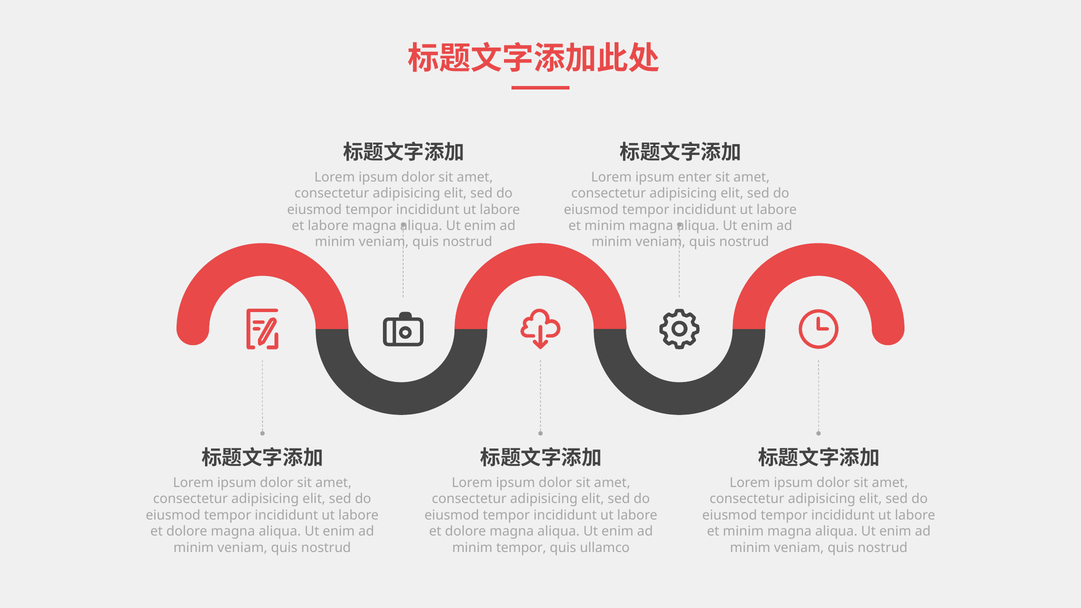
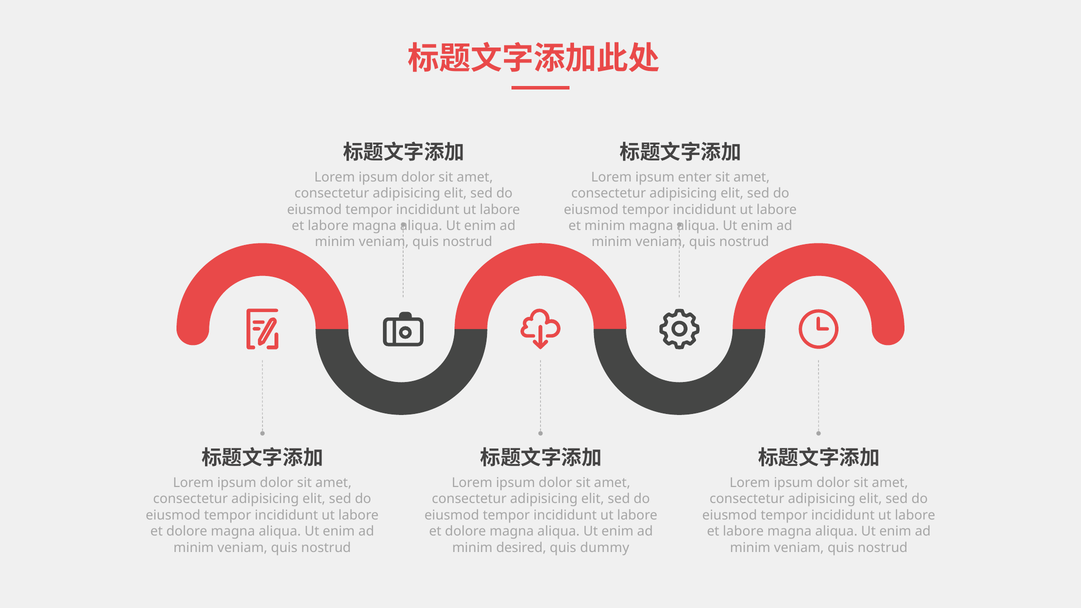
minim: minim -> labore (743, 531)
minim tempor: tempor -> desired (521, 548)
ullamco: ullamco -> dummy (605, 548)
